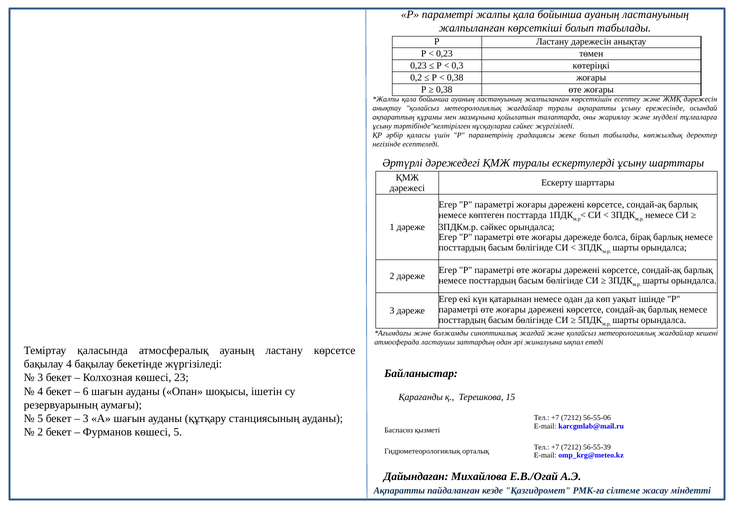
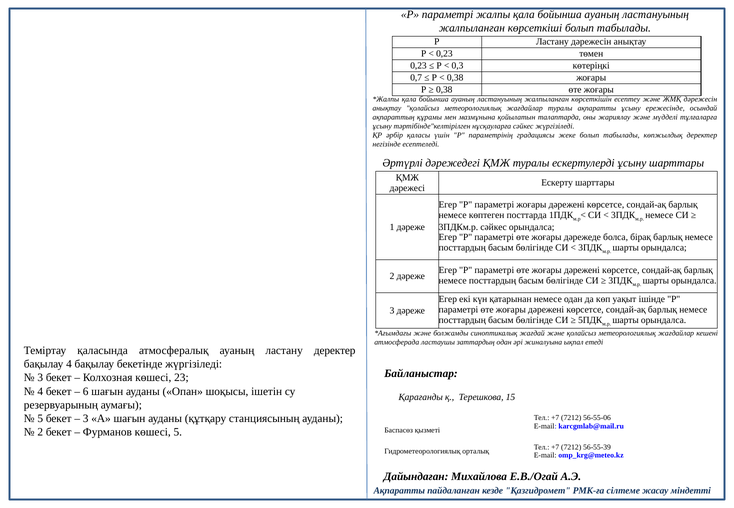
0,2: 0,2 -> 0,7 (416, 78)
ластану көрсетсе: көрсетсе -> деректер (335, 351)
